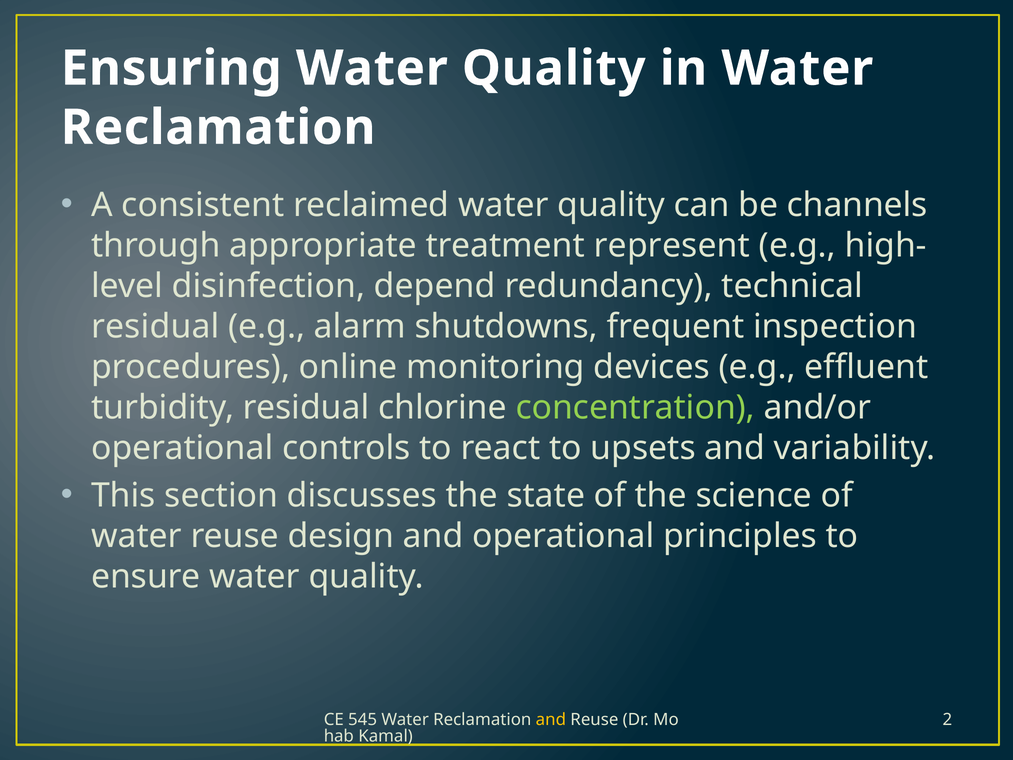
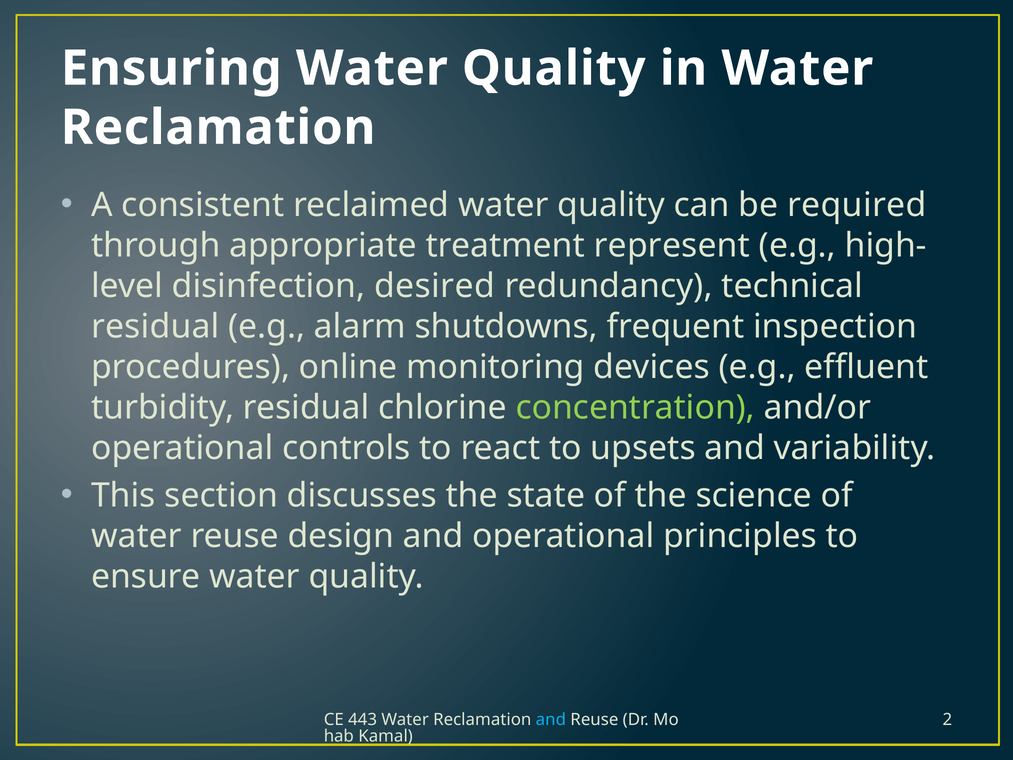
channels: channels -> required (857, 205)
depend: depend -> desired (435, 286)
545: 545 -> 443 (363, 719)
and colour: yellow -> light blue (551, 719)
